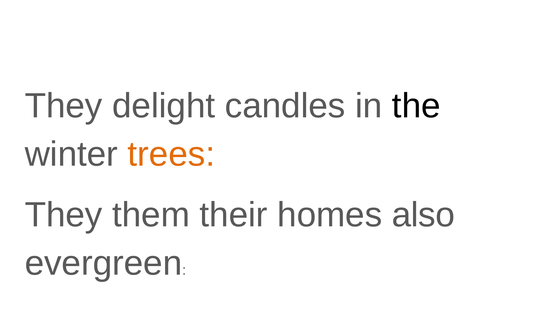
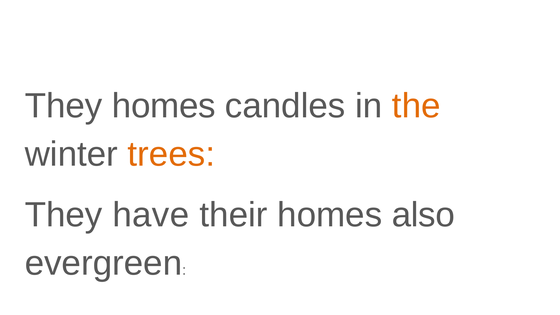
They delight: delight -> homes (164, 106)
the colour: black -> orange (416, 106)
them: them -> have (151, 215)
